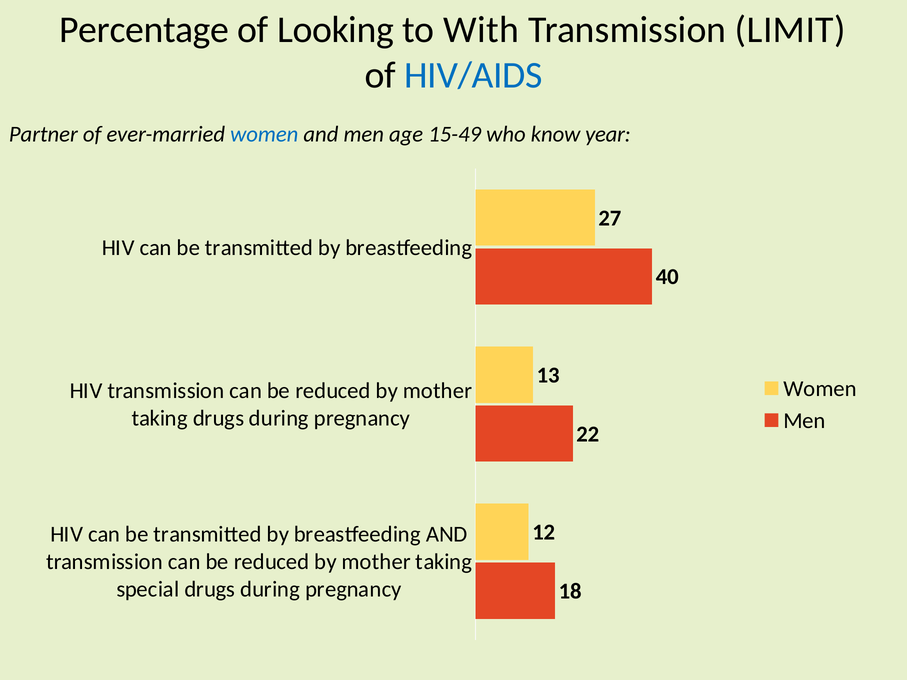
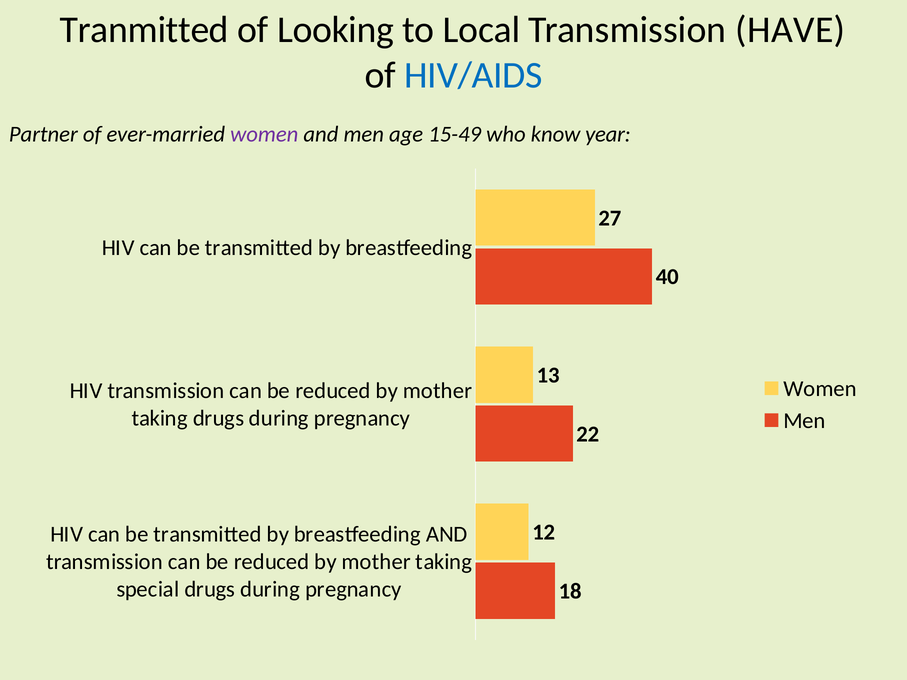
Percentage: Percentage -> Tranmitted (144, 30)
With: With -> Local (481, 30)
LIMIT: LIMIT -> HAVE (790, 30)
women colour: blue -> purple (264, 134)
